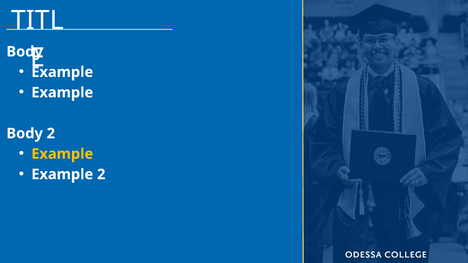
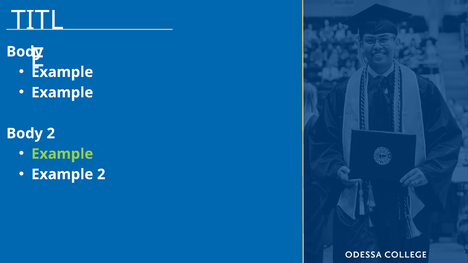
Example colour: yellow -> light green (62, 154)
